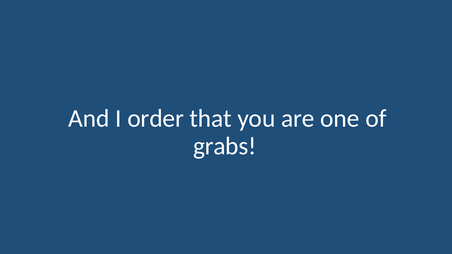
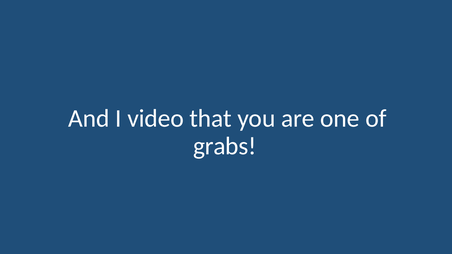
order: order -> video (156, 119)
